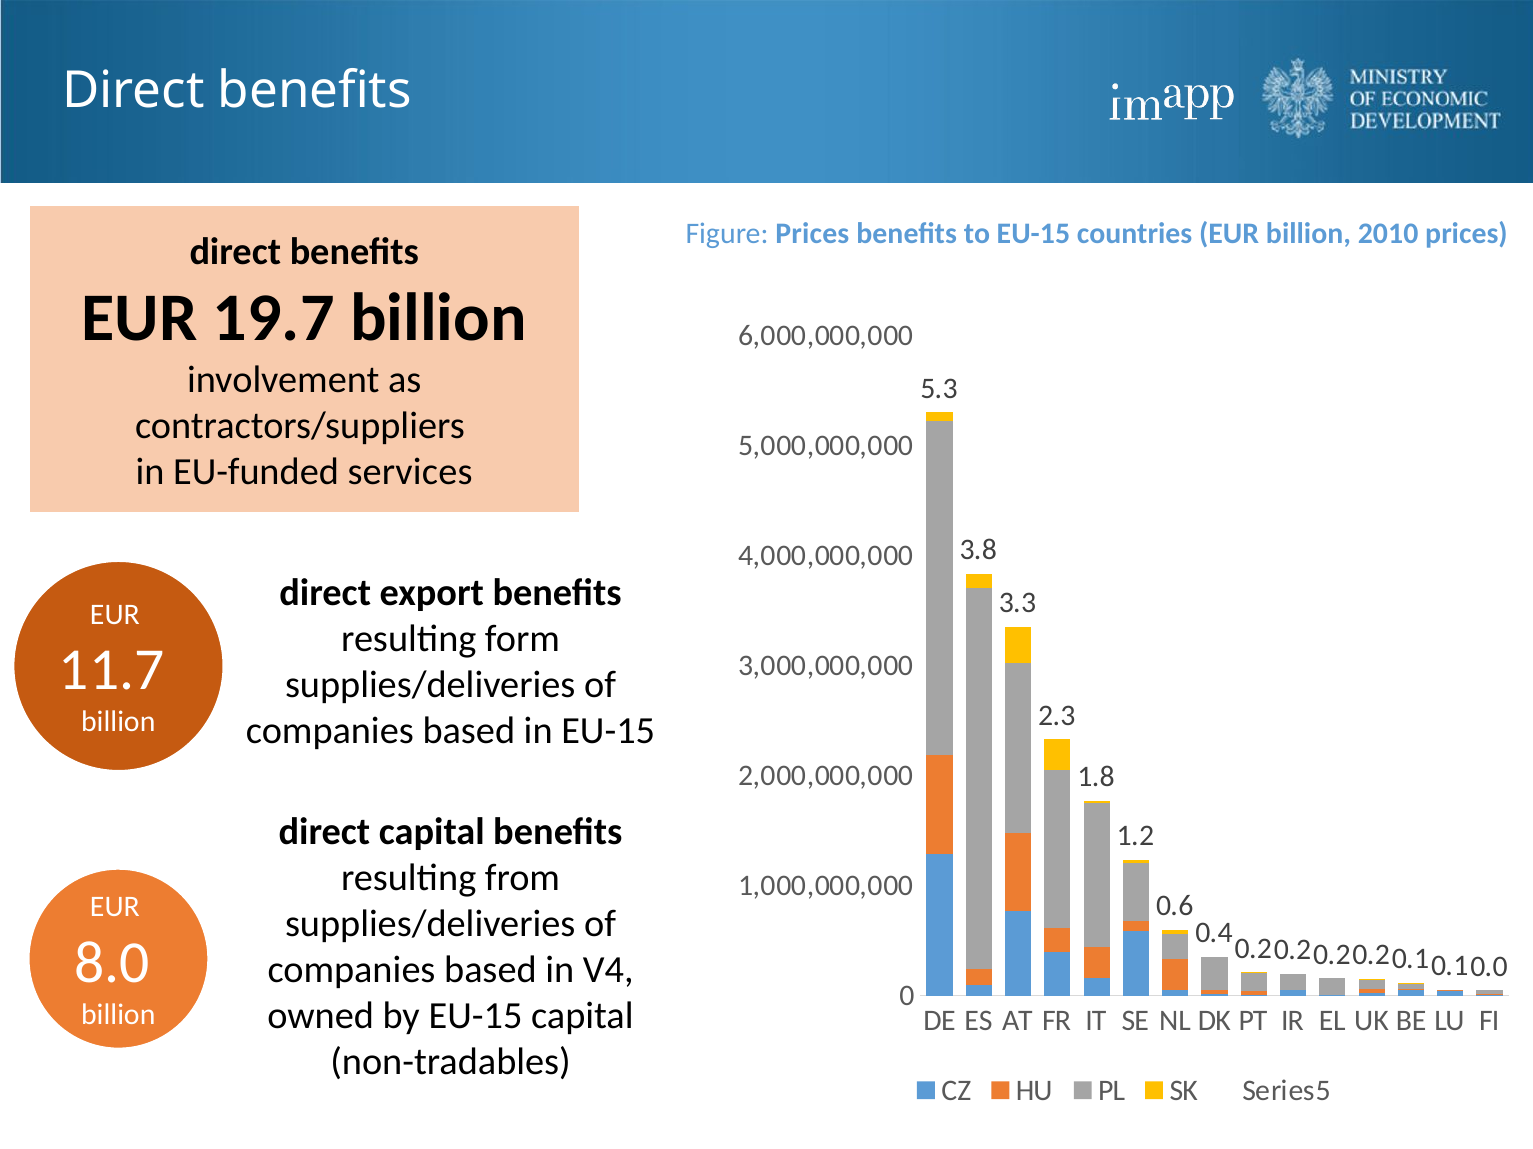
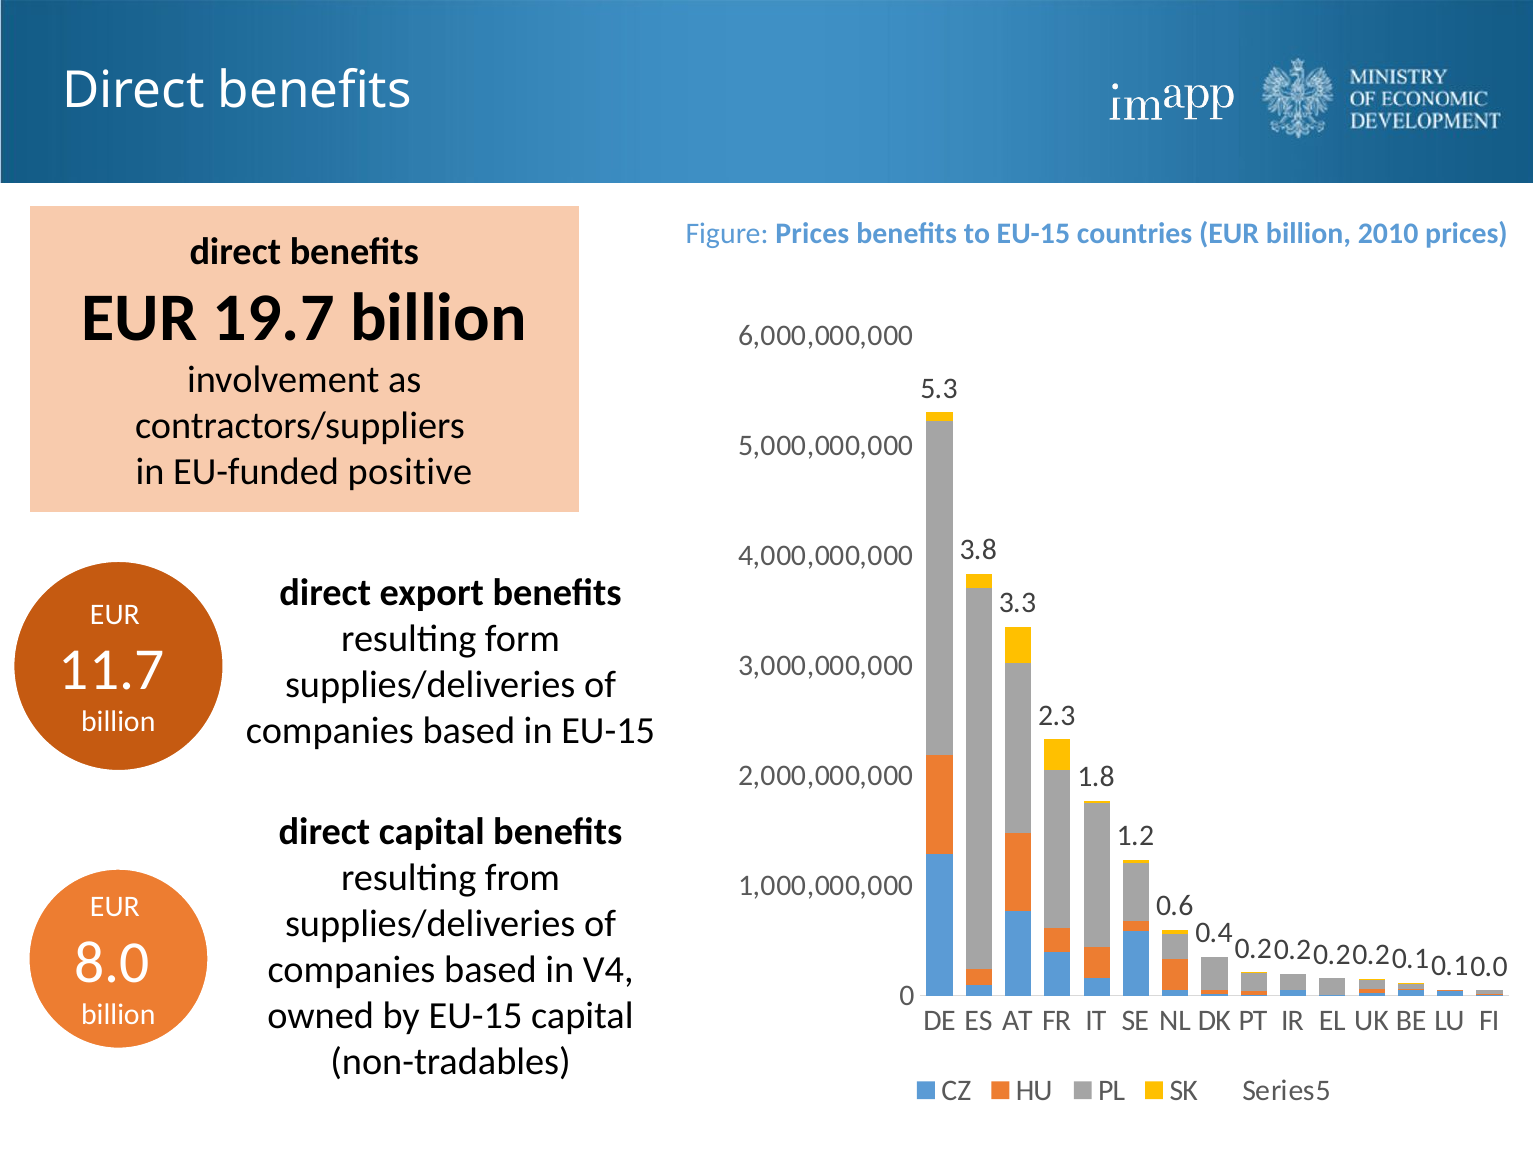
services: services -> positive (410, 472)
